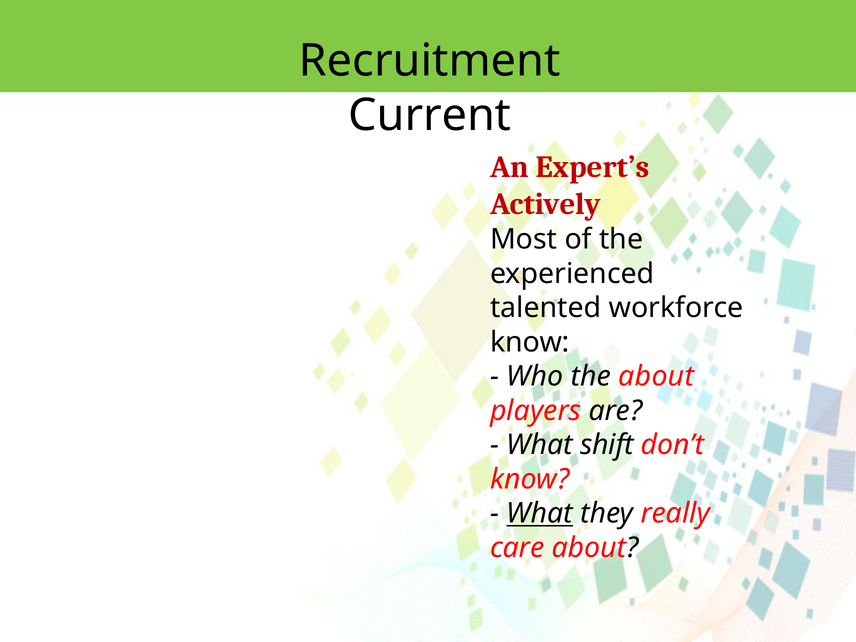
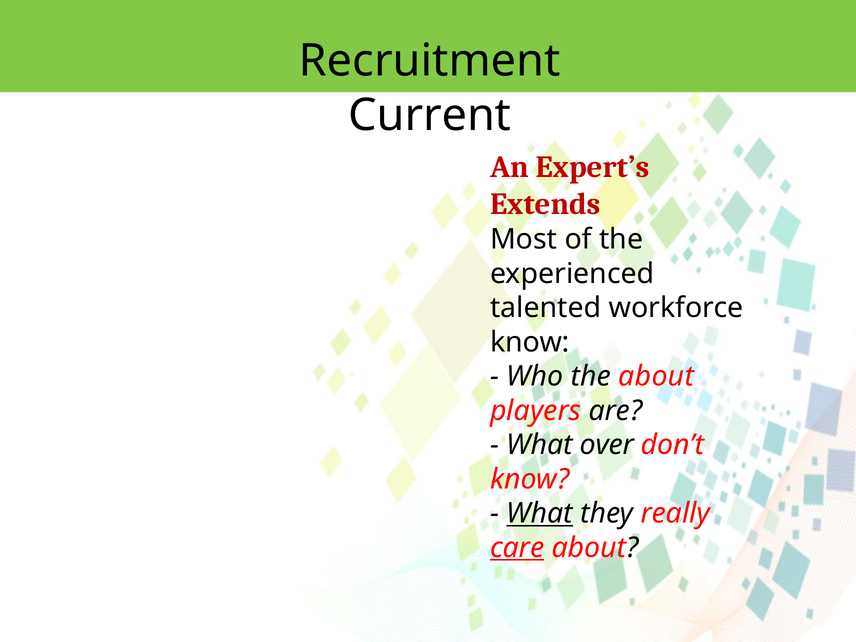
Actively: Actively -> Extends (545, 204)
shift: shift -> over (607, 445)
care underline: none -> present (517, 548)
